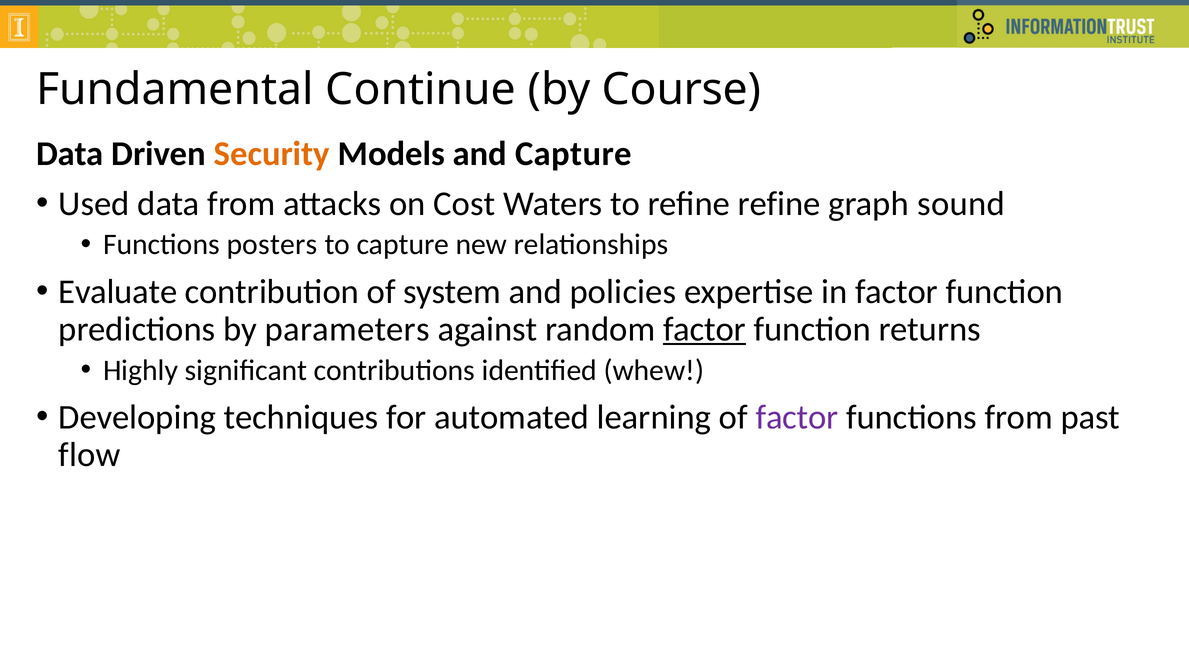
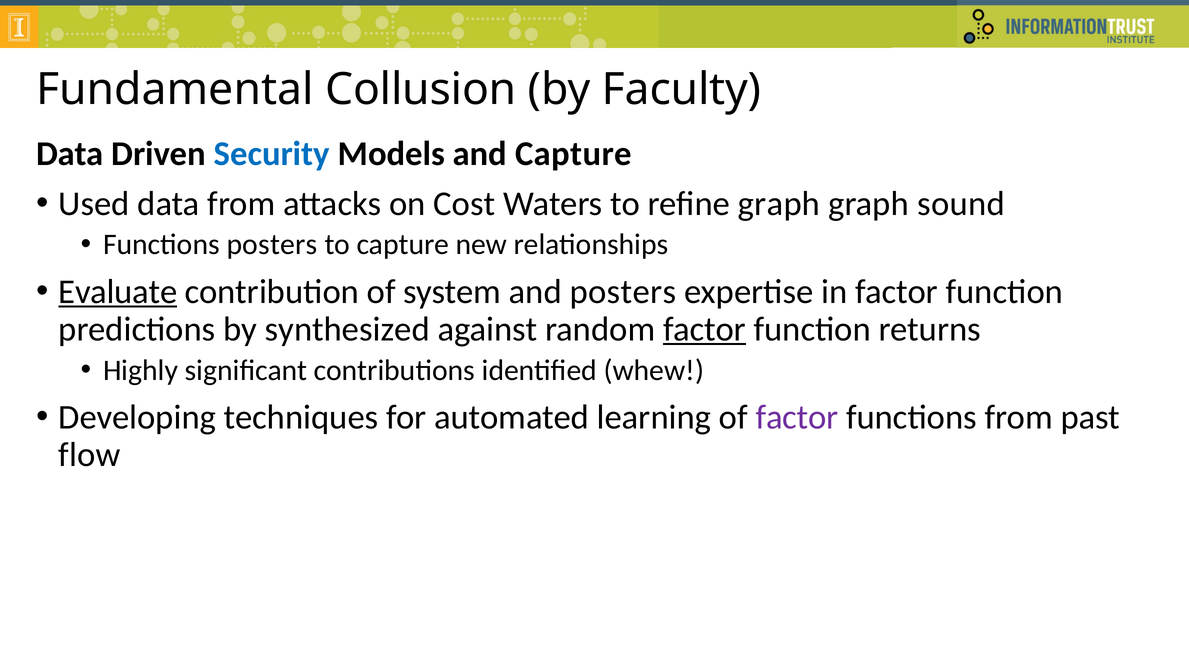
Continue: Continue -> Collusion (421, 89)
Course: Course -> Faculty (682, 89)
Security colour: orange -> blue (272, 154)
refine refine: refine -> graph (779, 204)
Evaluate underline: none -> present (118, 292)
and policies: policies -> posters (623, 292)
parameters: parameters -> synthesized (347, 329)
